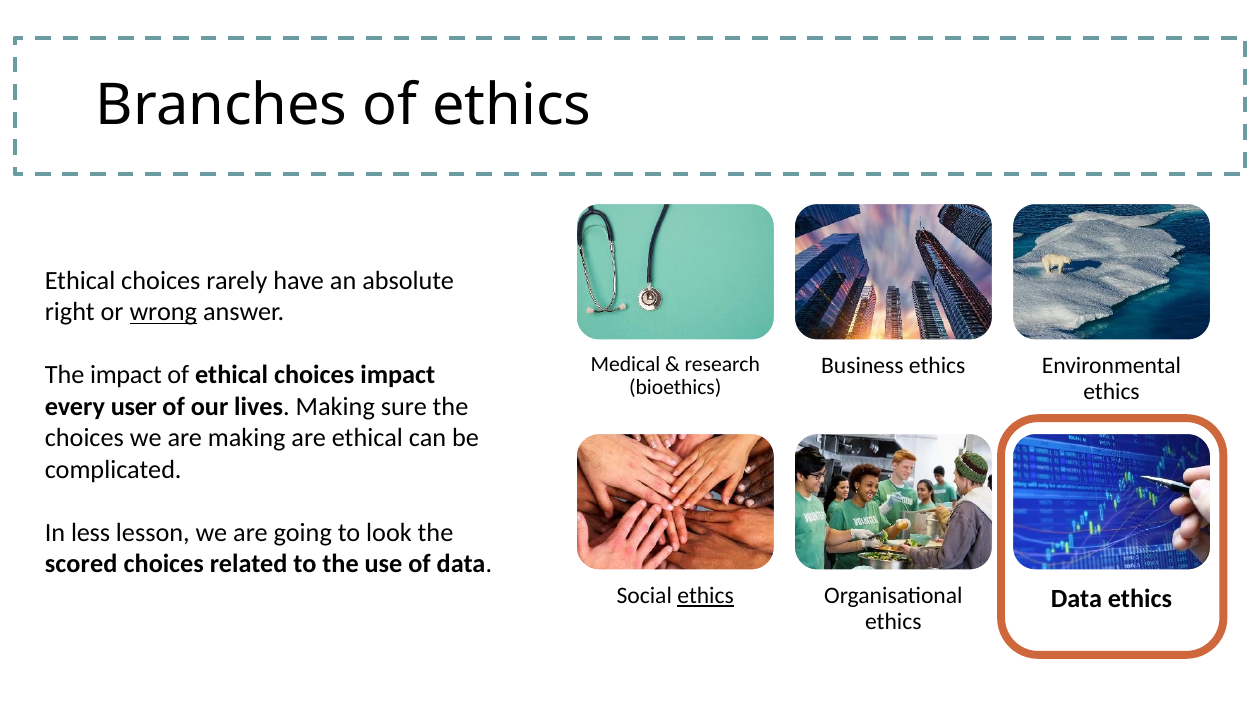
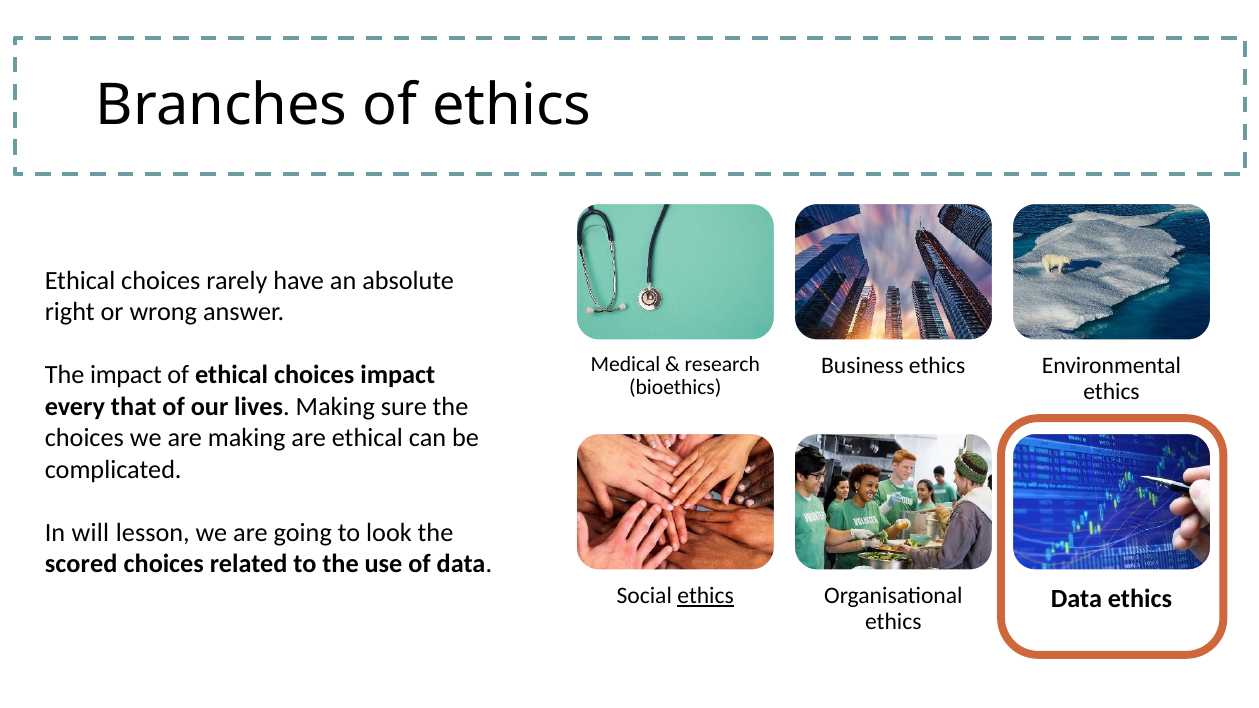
wrong underline: present -> none (163, 312)
user: user -> that (134, 407)
less: less -> will (90, 533)
